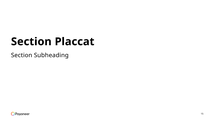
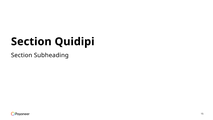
Placcat: Placcat -> Quidipi (75, 42)
